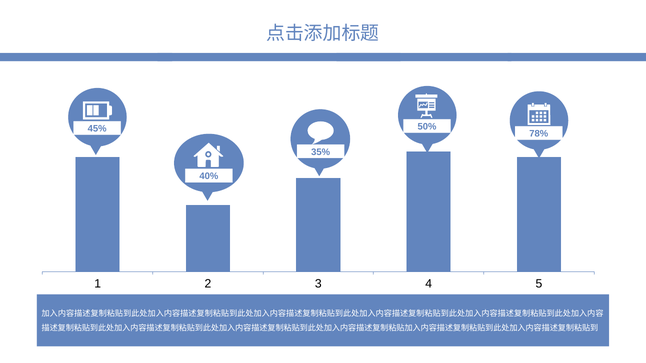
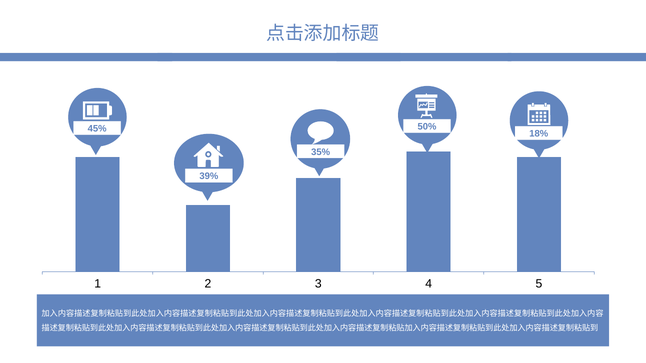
78%: 78% -> 18% (539, 134)
40%: 40% -> 39% (209, 176)
